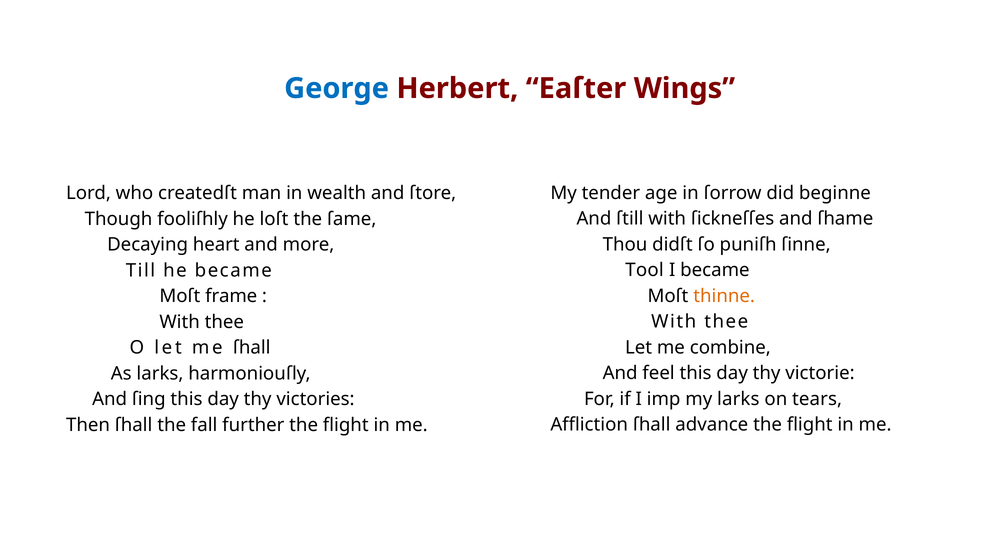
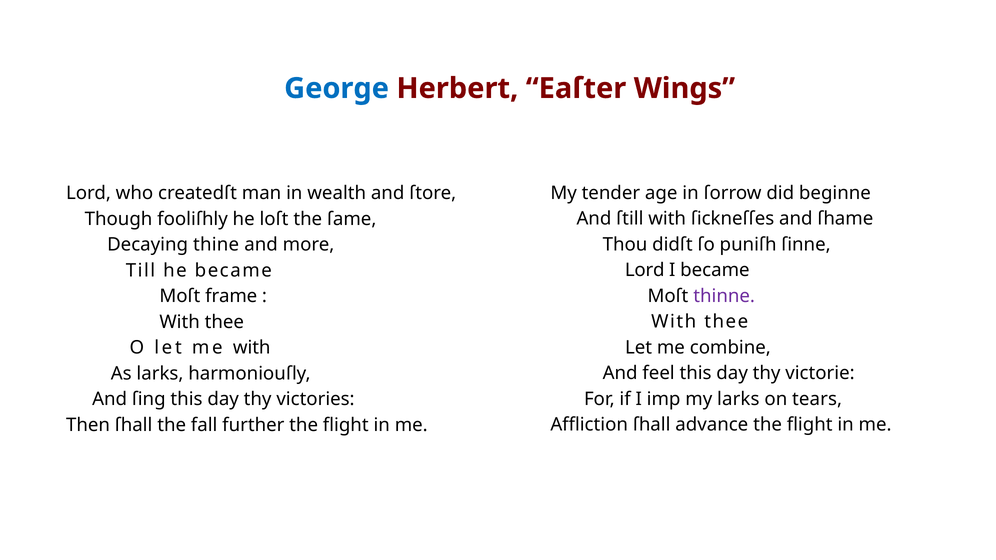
heart: heart -> thine (216, 245)
Tool: Tool -> Lord (645, 270)
thinne colour: orange -> purple (724, 296)
me ſhall: ſhall -> with (252, 348)
